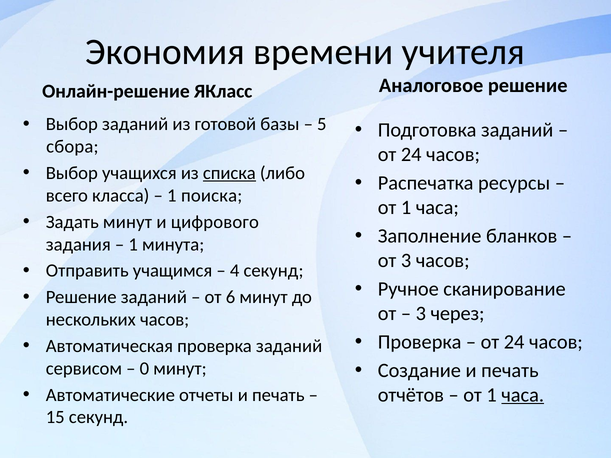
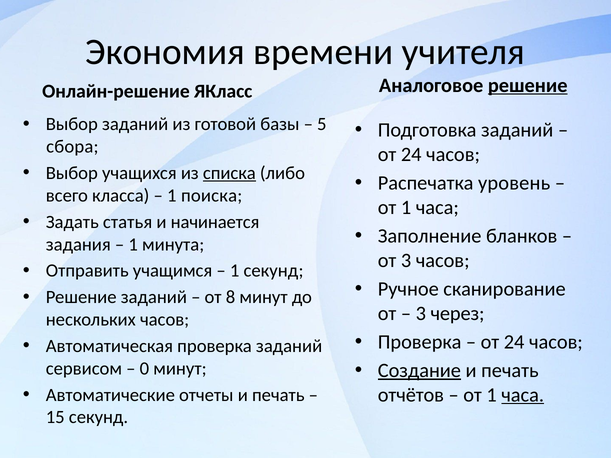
решение underline: none -> present (528, 85)
ресурсы: ресурсы -> уровень (514, 183)
Задать минут: минут -> статья (128, 222)
цифрового: цифрового -> начинается (215, 222)
4: 4 -> 1 (235, 271)
6: 6 -> 8 (231, 297)
Создание underline: none -> present (419, 371)
